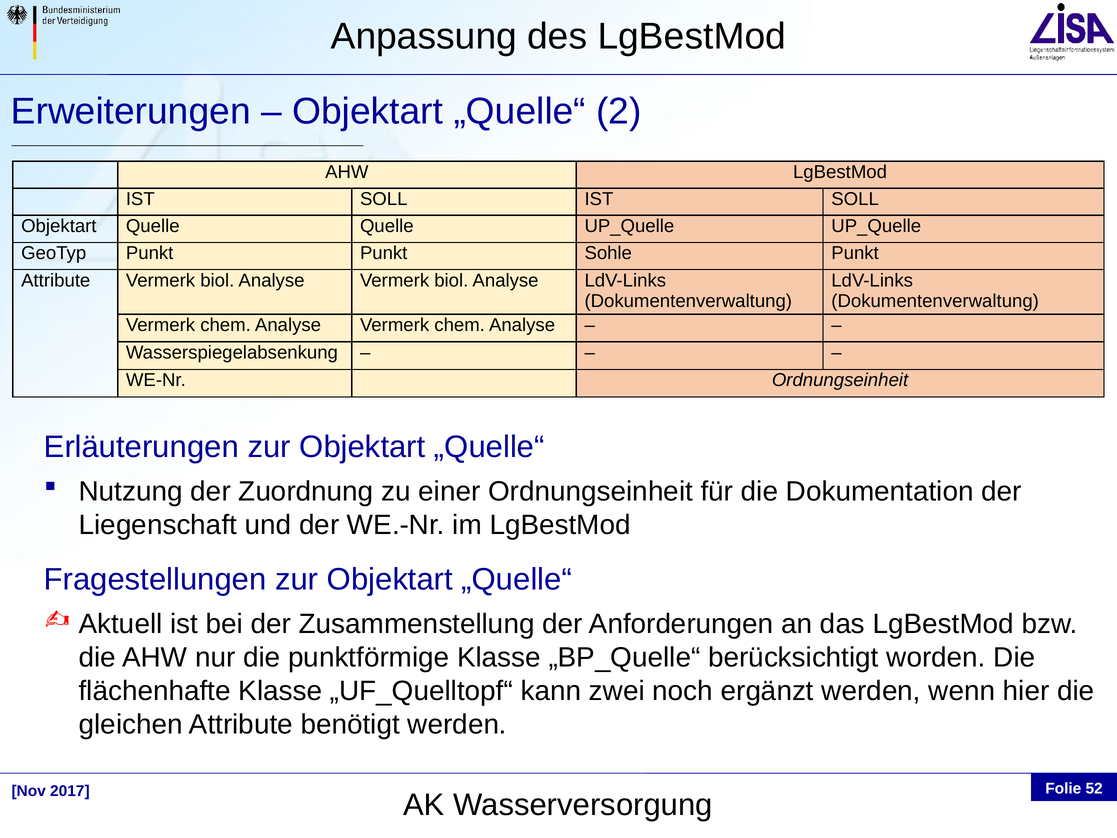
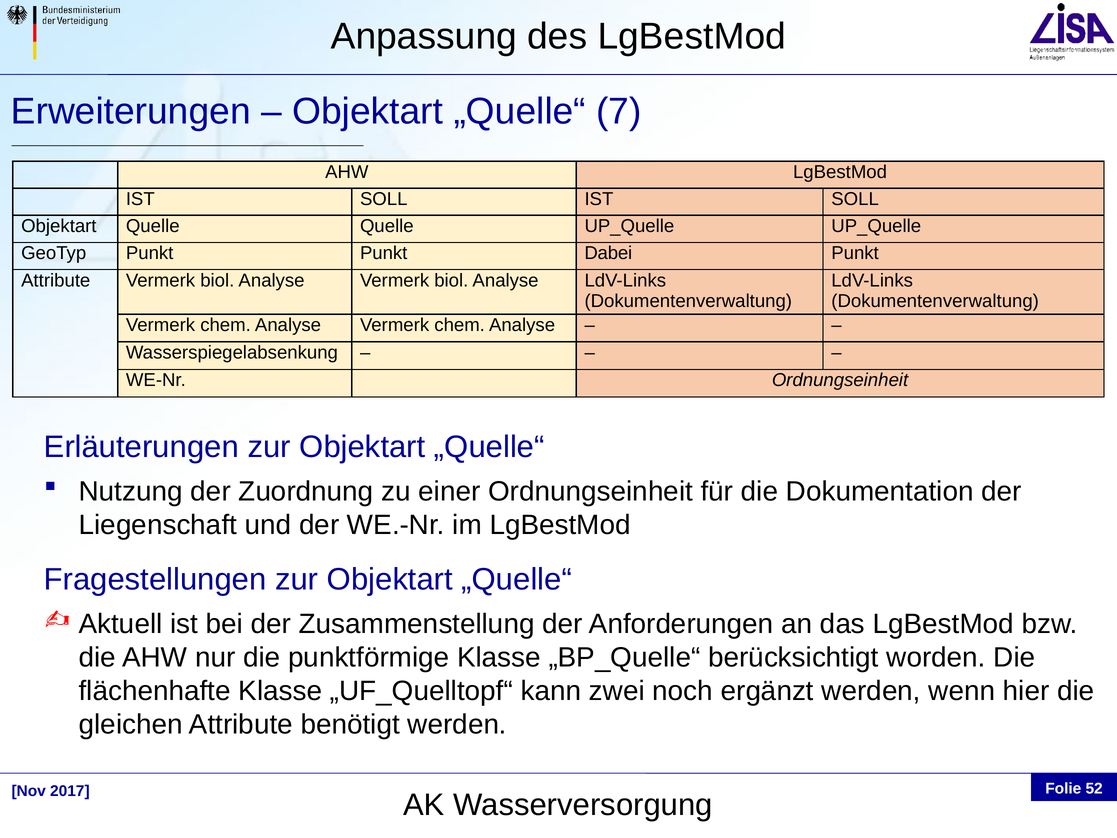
2: 2 -> 7 (619, 111)
Sohle: Sohle -> Dabei (608, 253)
